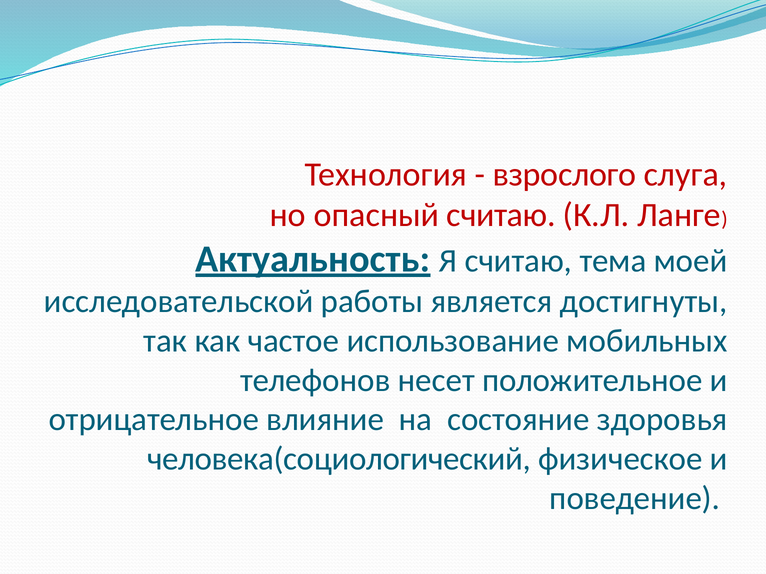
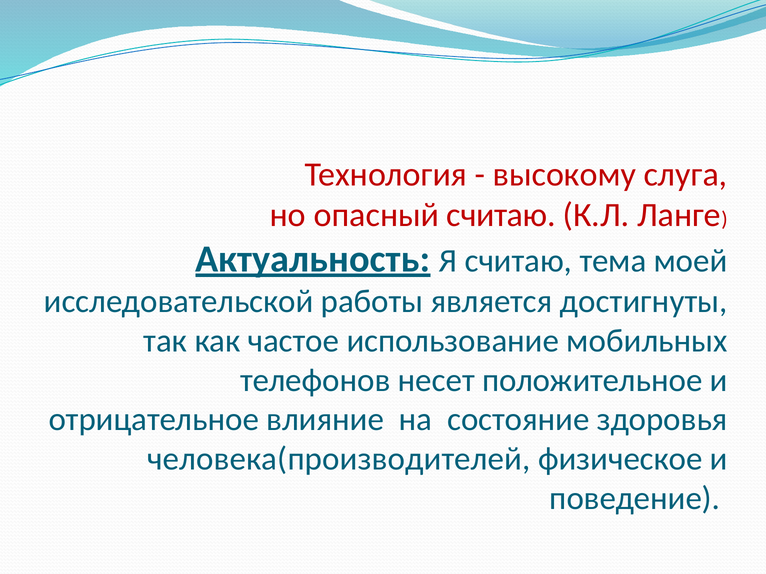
взрослого: взрослого -> высокому (564, 175)
человека(социологический: человека(социологический -> человека(производителей (339, 459)
